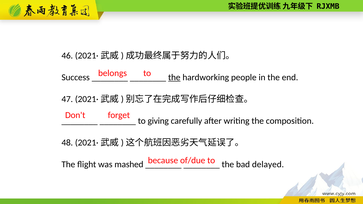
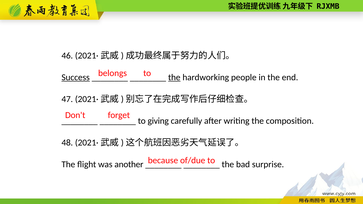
Success underline: none -> present (76, 77)
mashed: mashed -> another (129, 165)
delayed: delayed -> surprise (268, 165)
